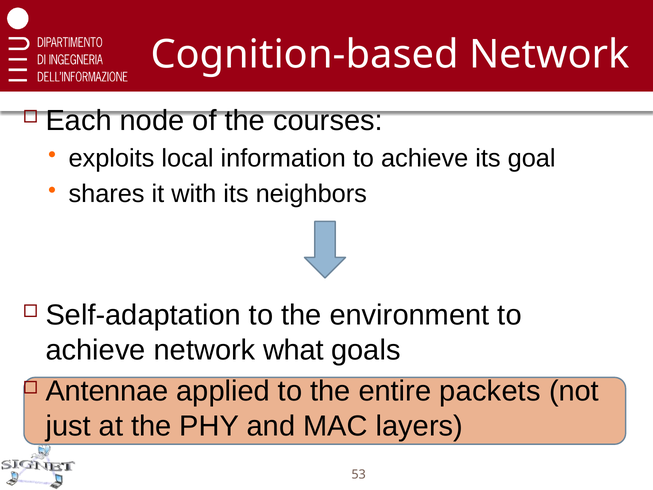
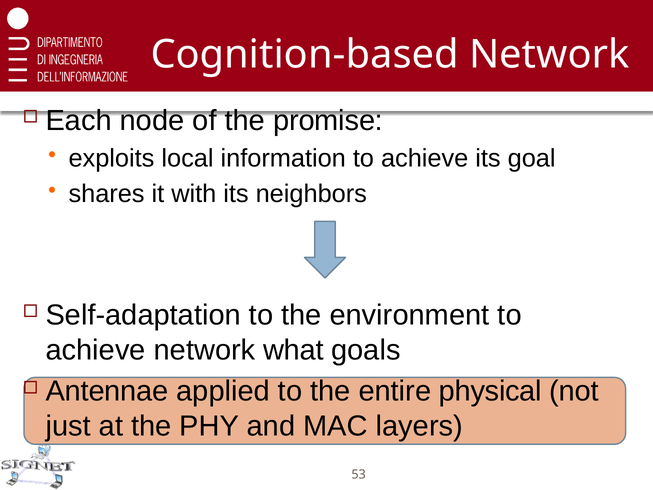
courses: courses -> promise (328, 121)
packets: packets -> physical (490, 391)
